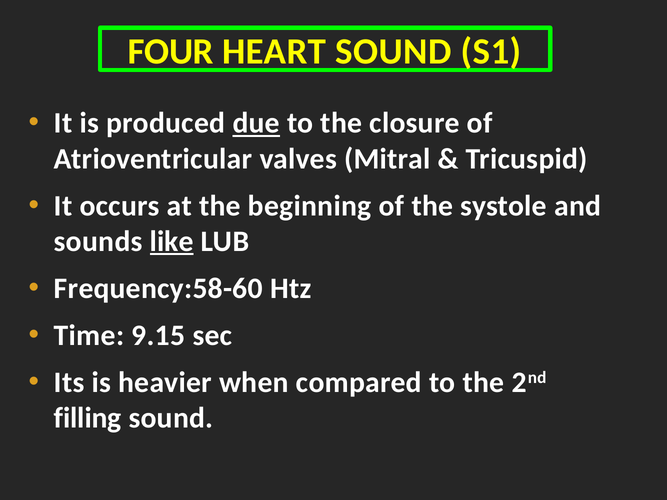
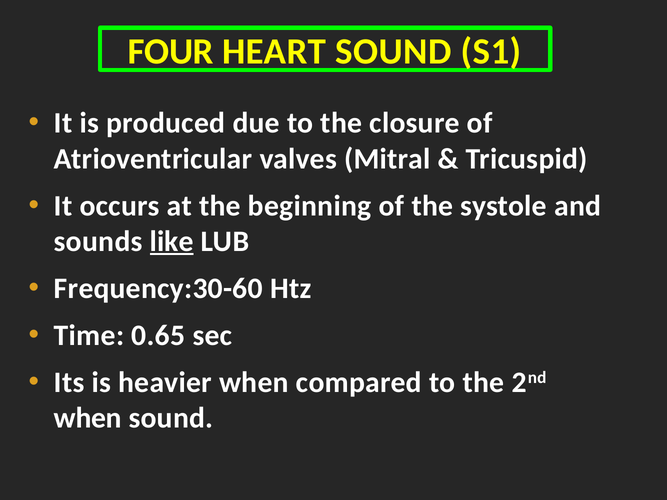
due underline: present -> none (256, 123)
Frequency:58-60: Frequency:58-60 -> Frequency:30-60 (158, 289)
9.15: 9.15 -> 0.65 (158, 336)
filling: filling -> when (88, 418)
